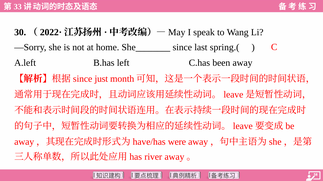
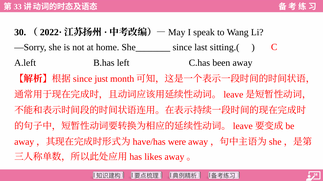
spring.(: spring.( -> sitting.( (225, 48)
river: river -> likes (153, 157)
